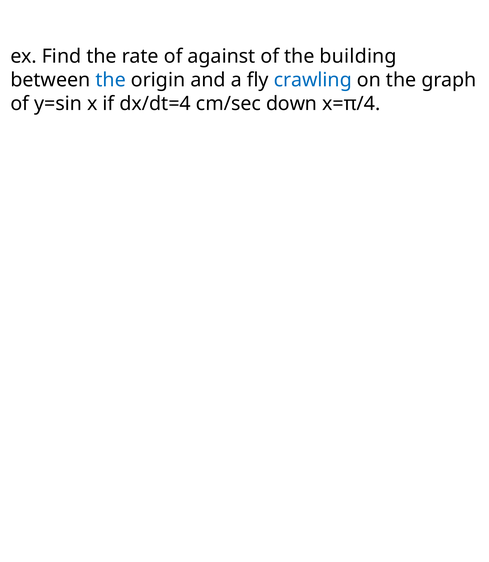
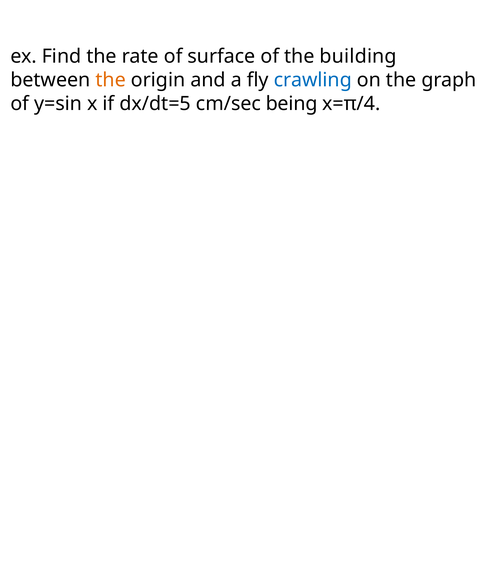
against: against -> surface (221, 56)
the colour: blue -> orange (111, 80)
dx/dt=4: dx/dt=4 -> dx/dt=5 (155, 104)
down: down -> being (292, 104)
